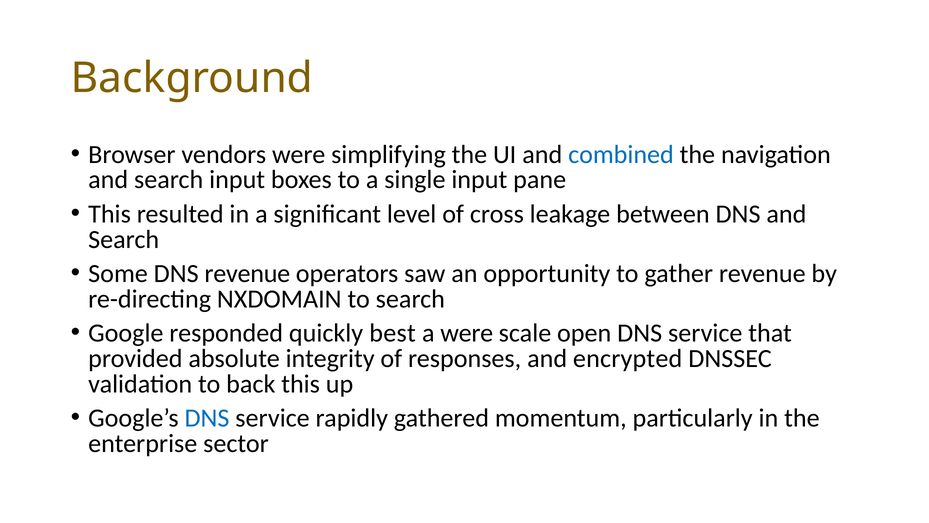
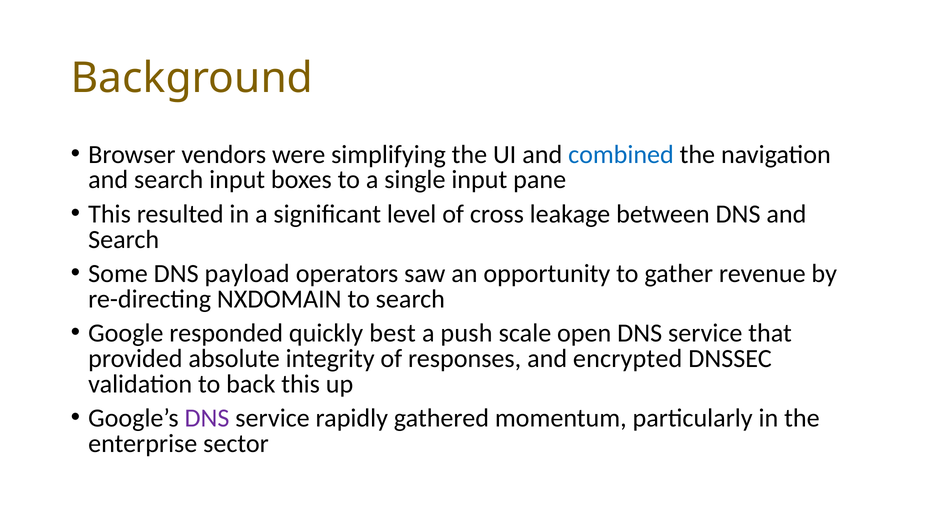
DNS revenue: revenue -> payload (247, 273)
a were: were -> push (466, 333)
DNS colour: blue -> purple (207, 418)
